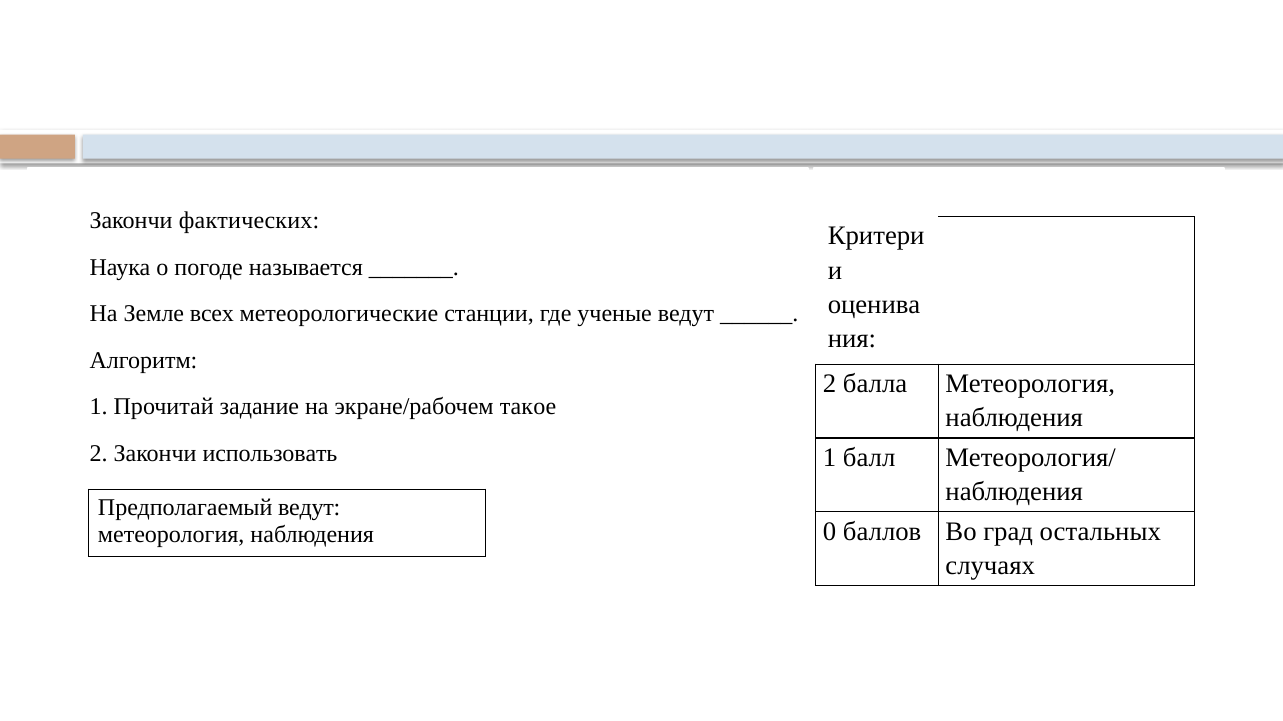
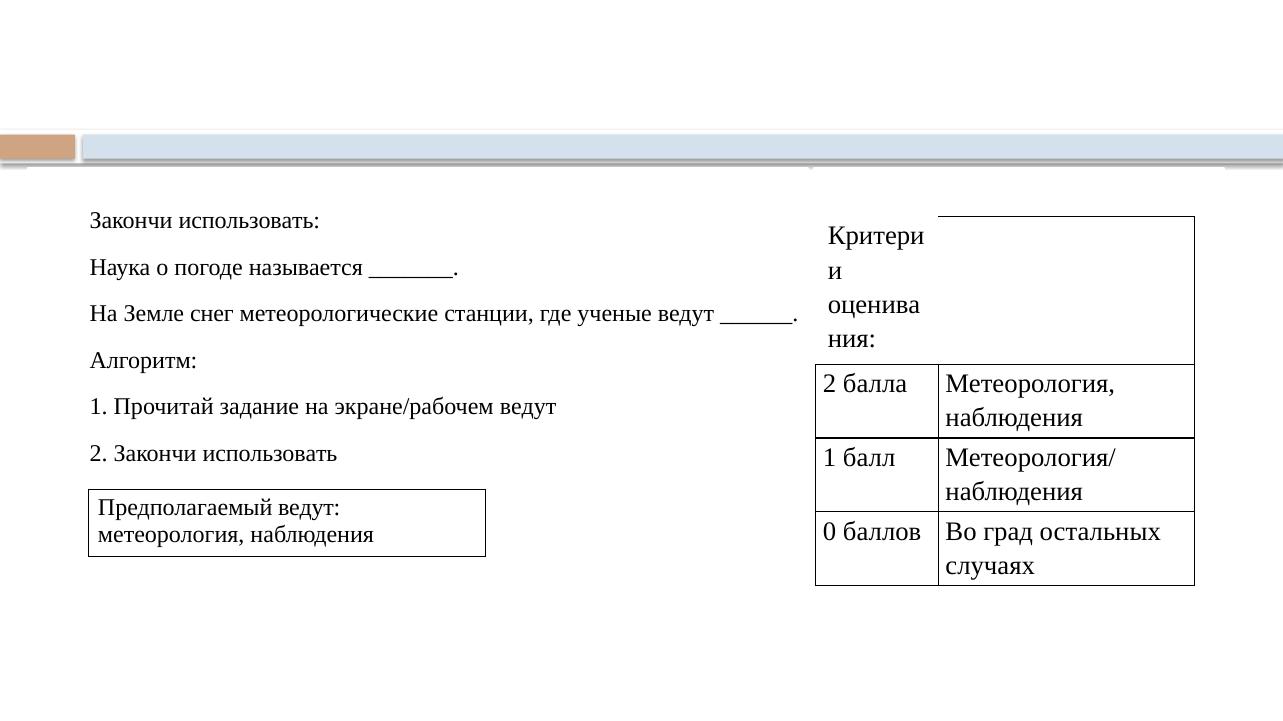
фактических: фактических -> использовать (249, 221)
всех: всех -> снег (212, 314)
экране/рабочем такое: такое -> ведут (528, 407)
